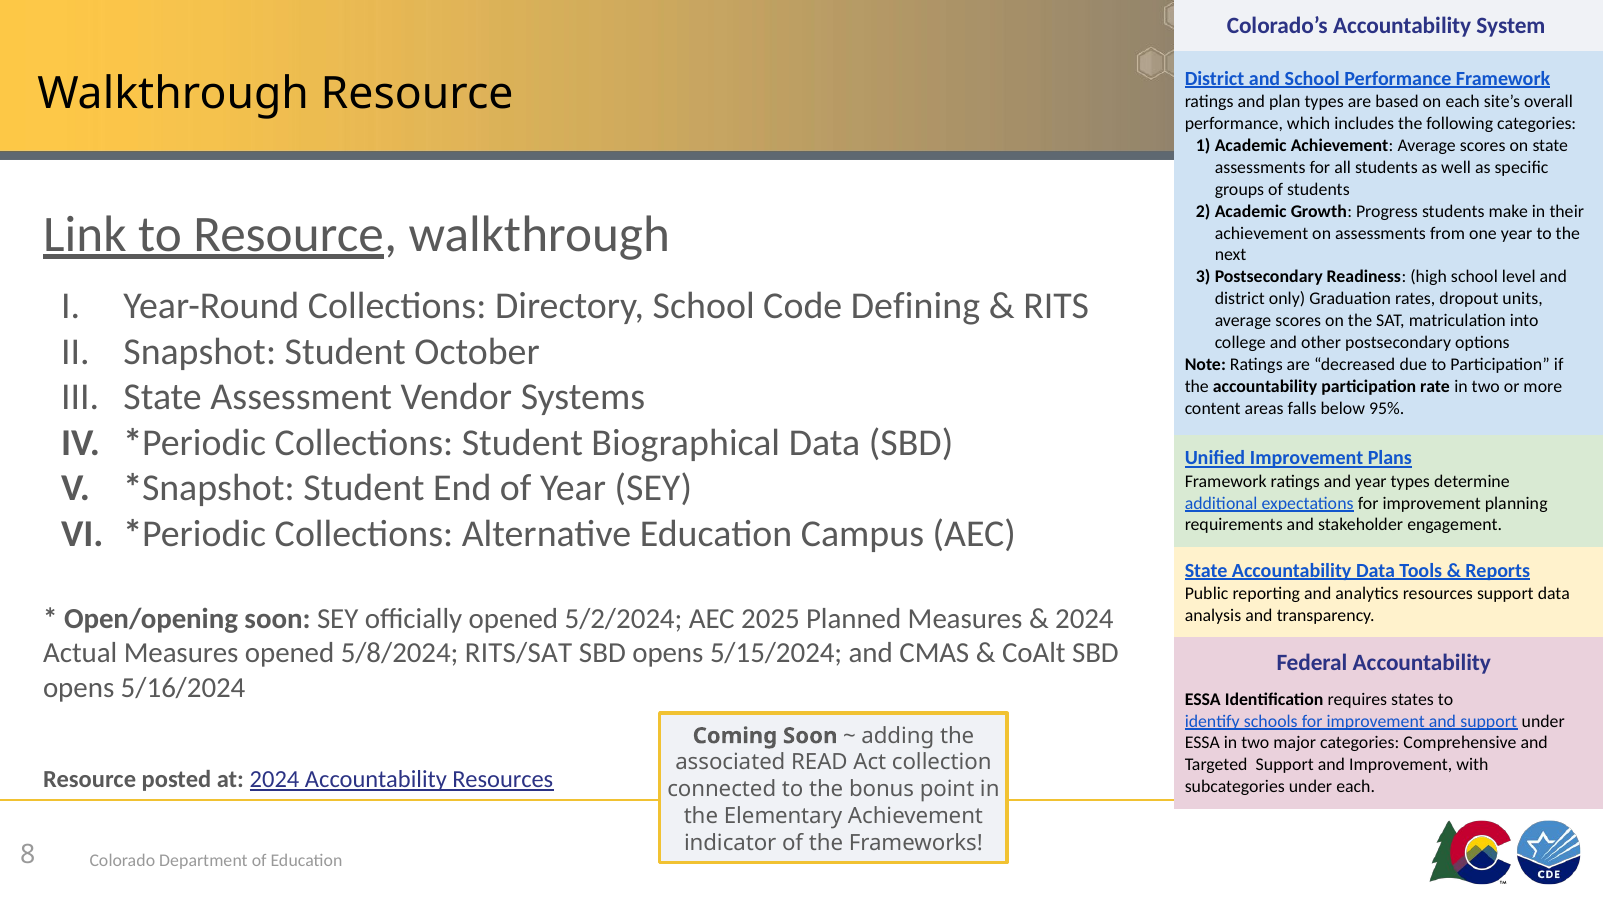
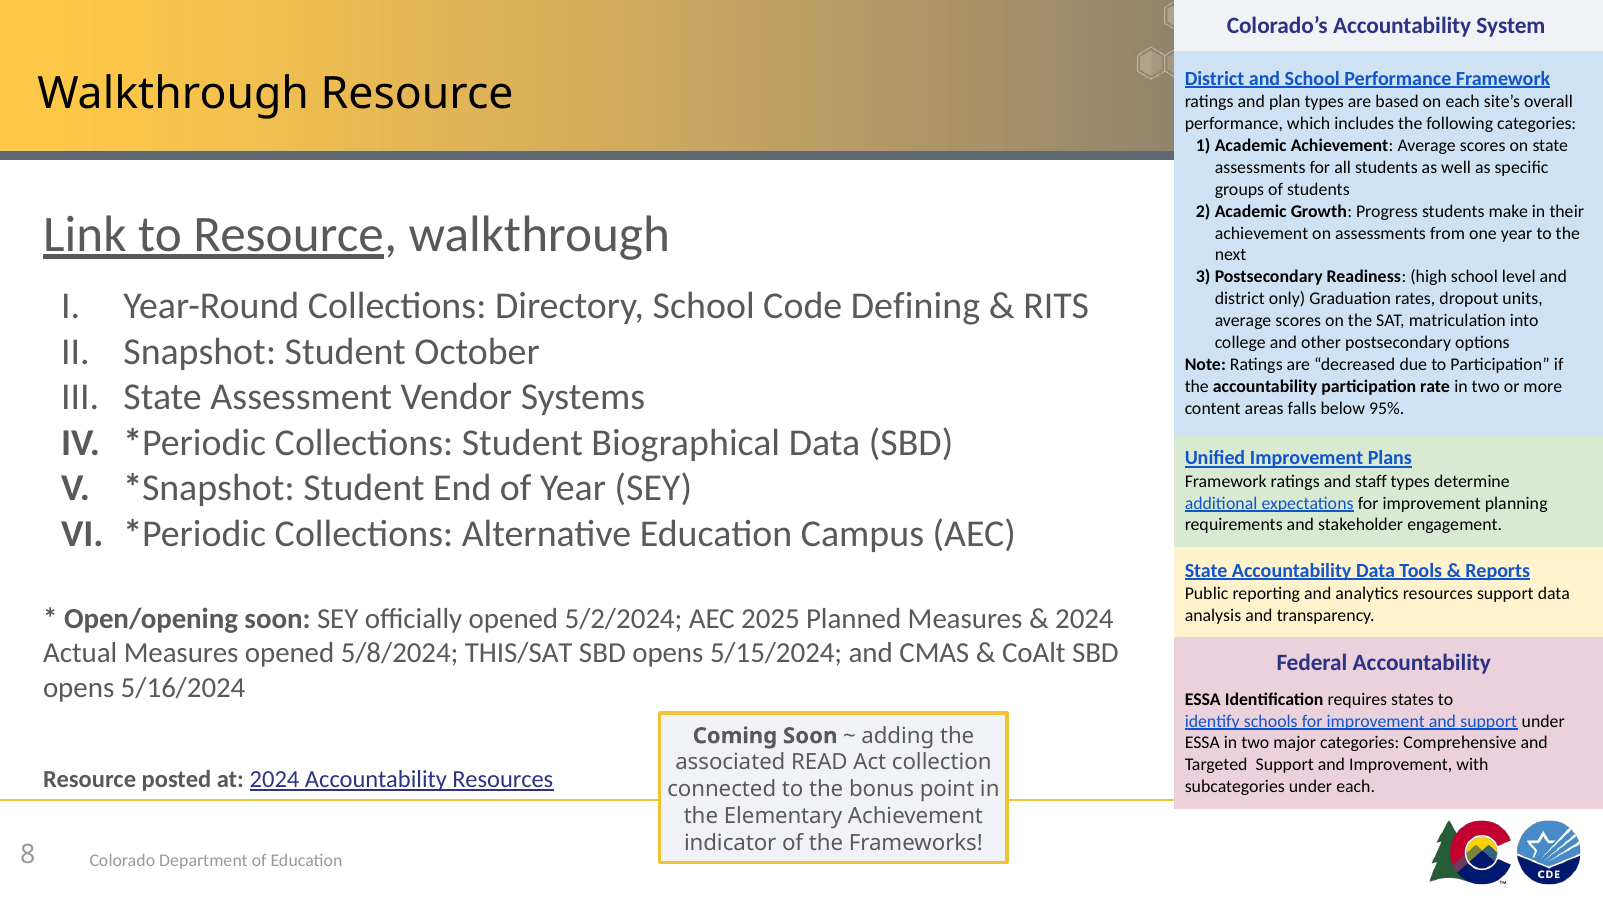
and year: year -> staff (1371, 481)
RITS/SAT: RITS/SAT -> THIS/SAT (519, 653)
